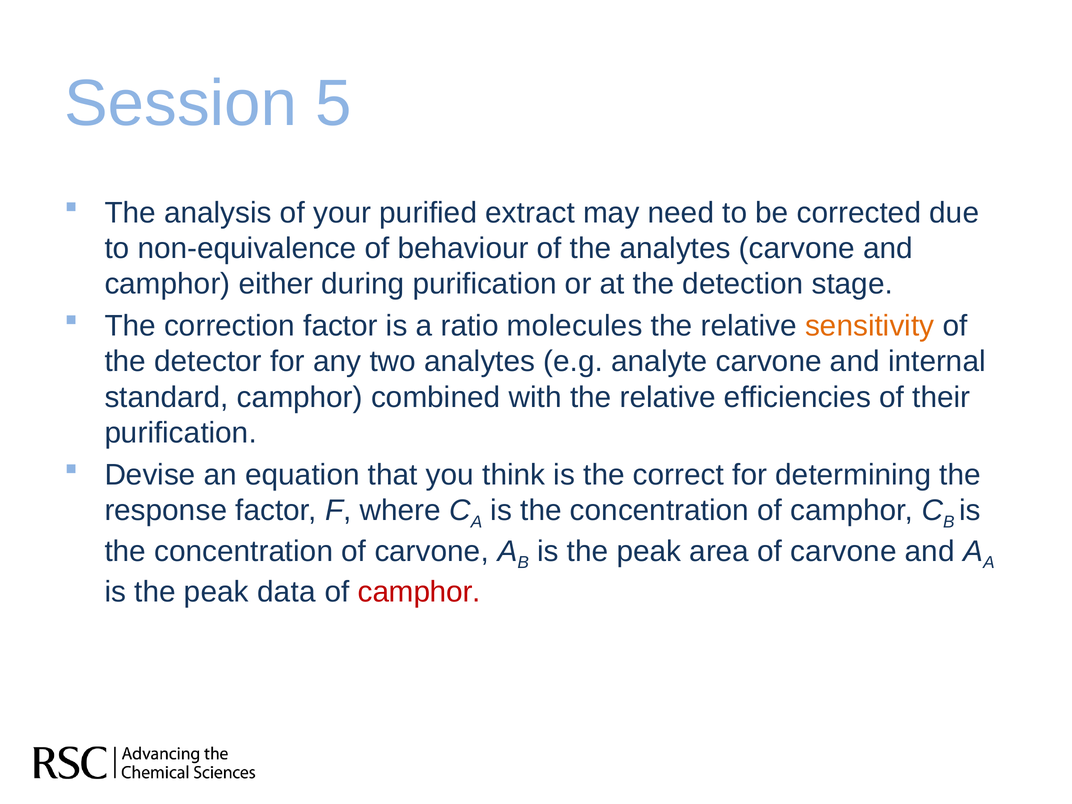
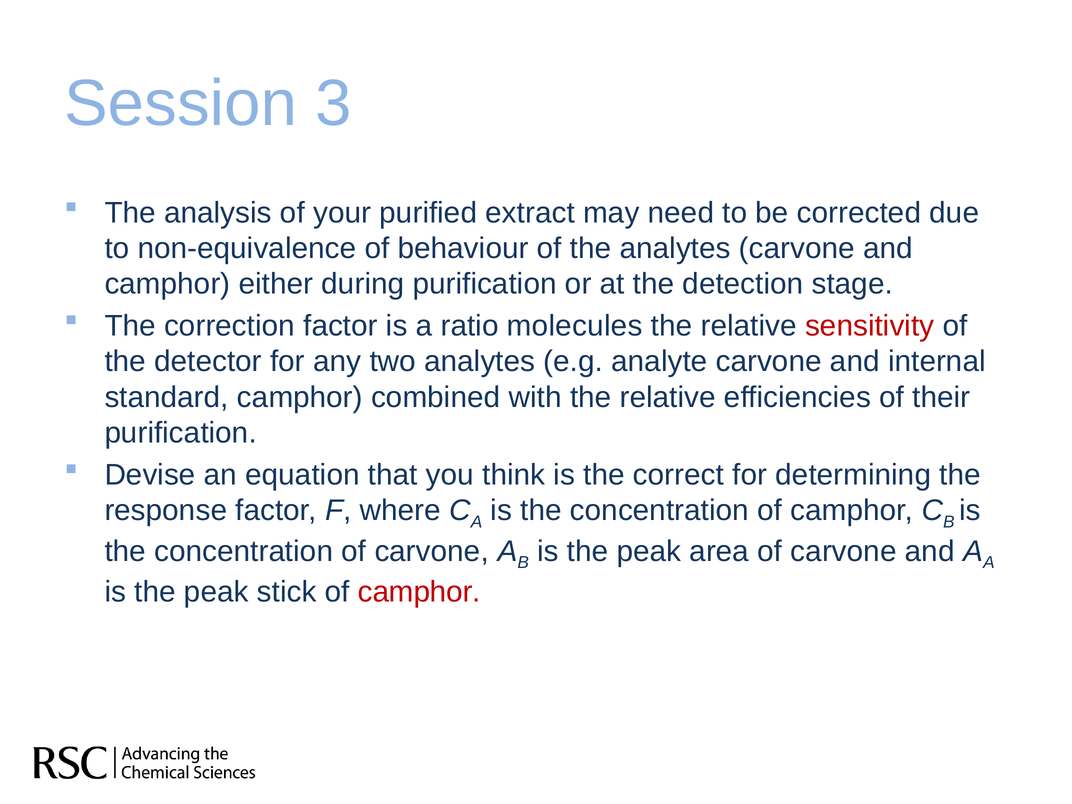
5: 5 -> 3 (334, 104)
sensitivity colour: orange -> red (870, 326)
data: data -> stick (287, 592)
